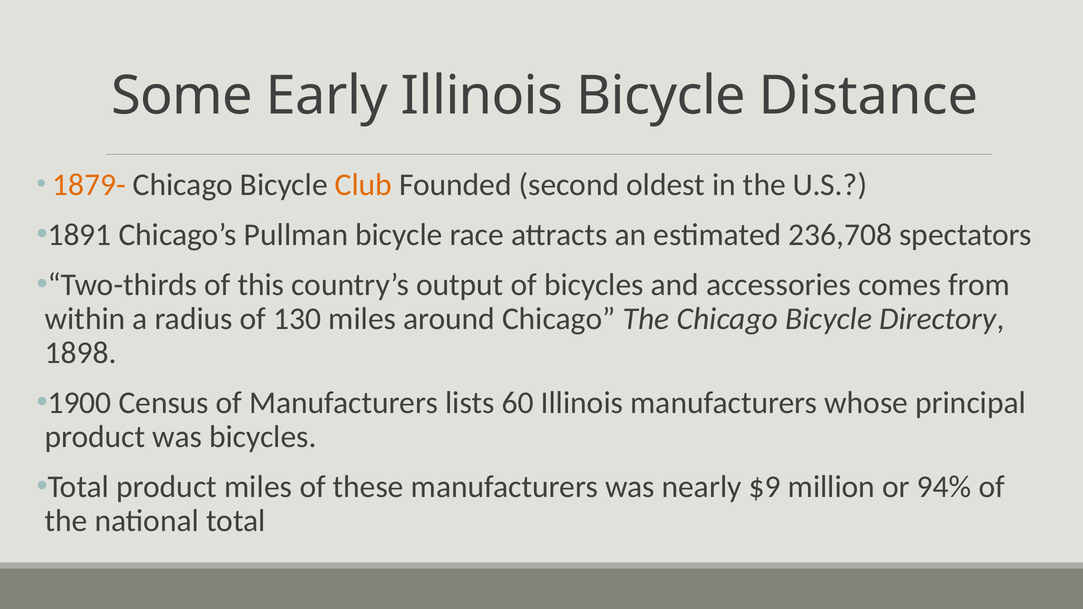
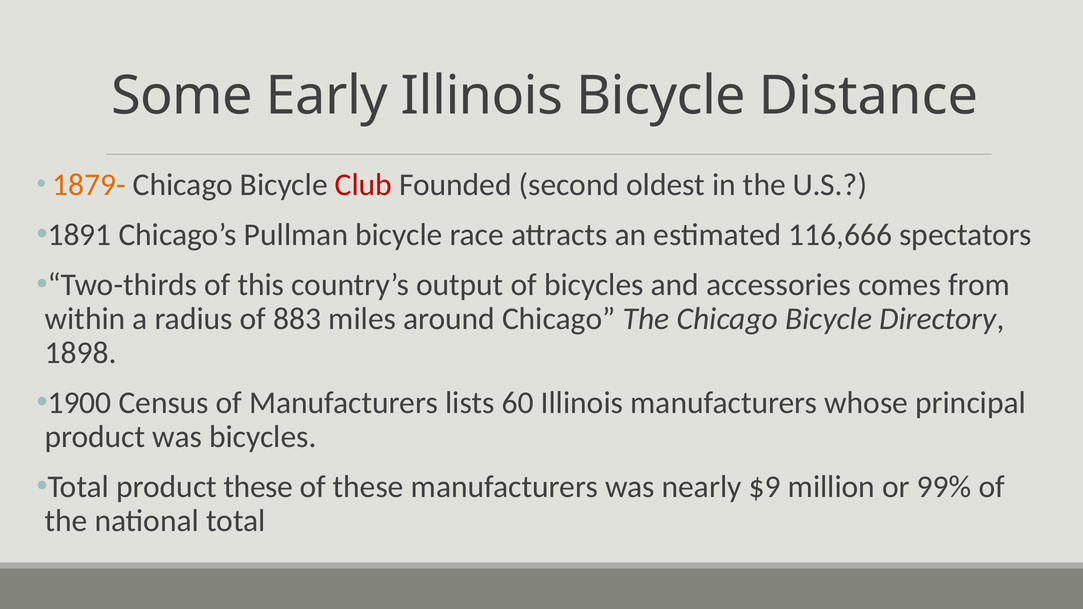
Club colour: orange -> red (363, 185)
236,708: 236,708 -> 116,666 (840, 235)
130: 130 -> 883 (297, 319)
product miles: miles -> these (258, 487)
94%: 94% -> 99% (944, 487)
